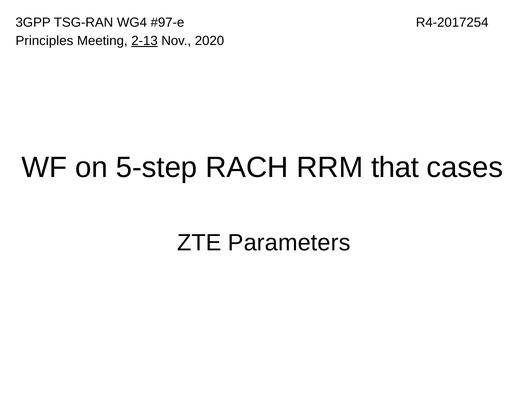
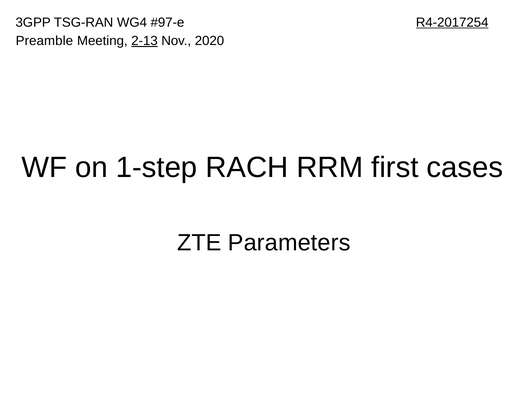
R4-2017254 underline: none -> present (452, 22)
Principles: Principles -> Preamble (44, 41)
5-step: 5-step -> 1-step (157, 167)
that: that -> first (395, 167)
